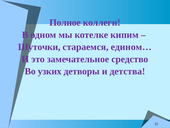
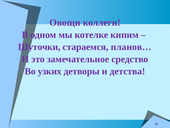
Полное: Полное -> Овощи (65, 23)
едином…: едином… -> планов… (131, 47)
